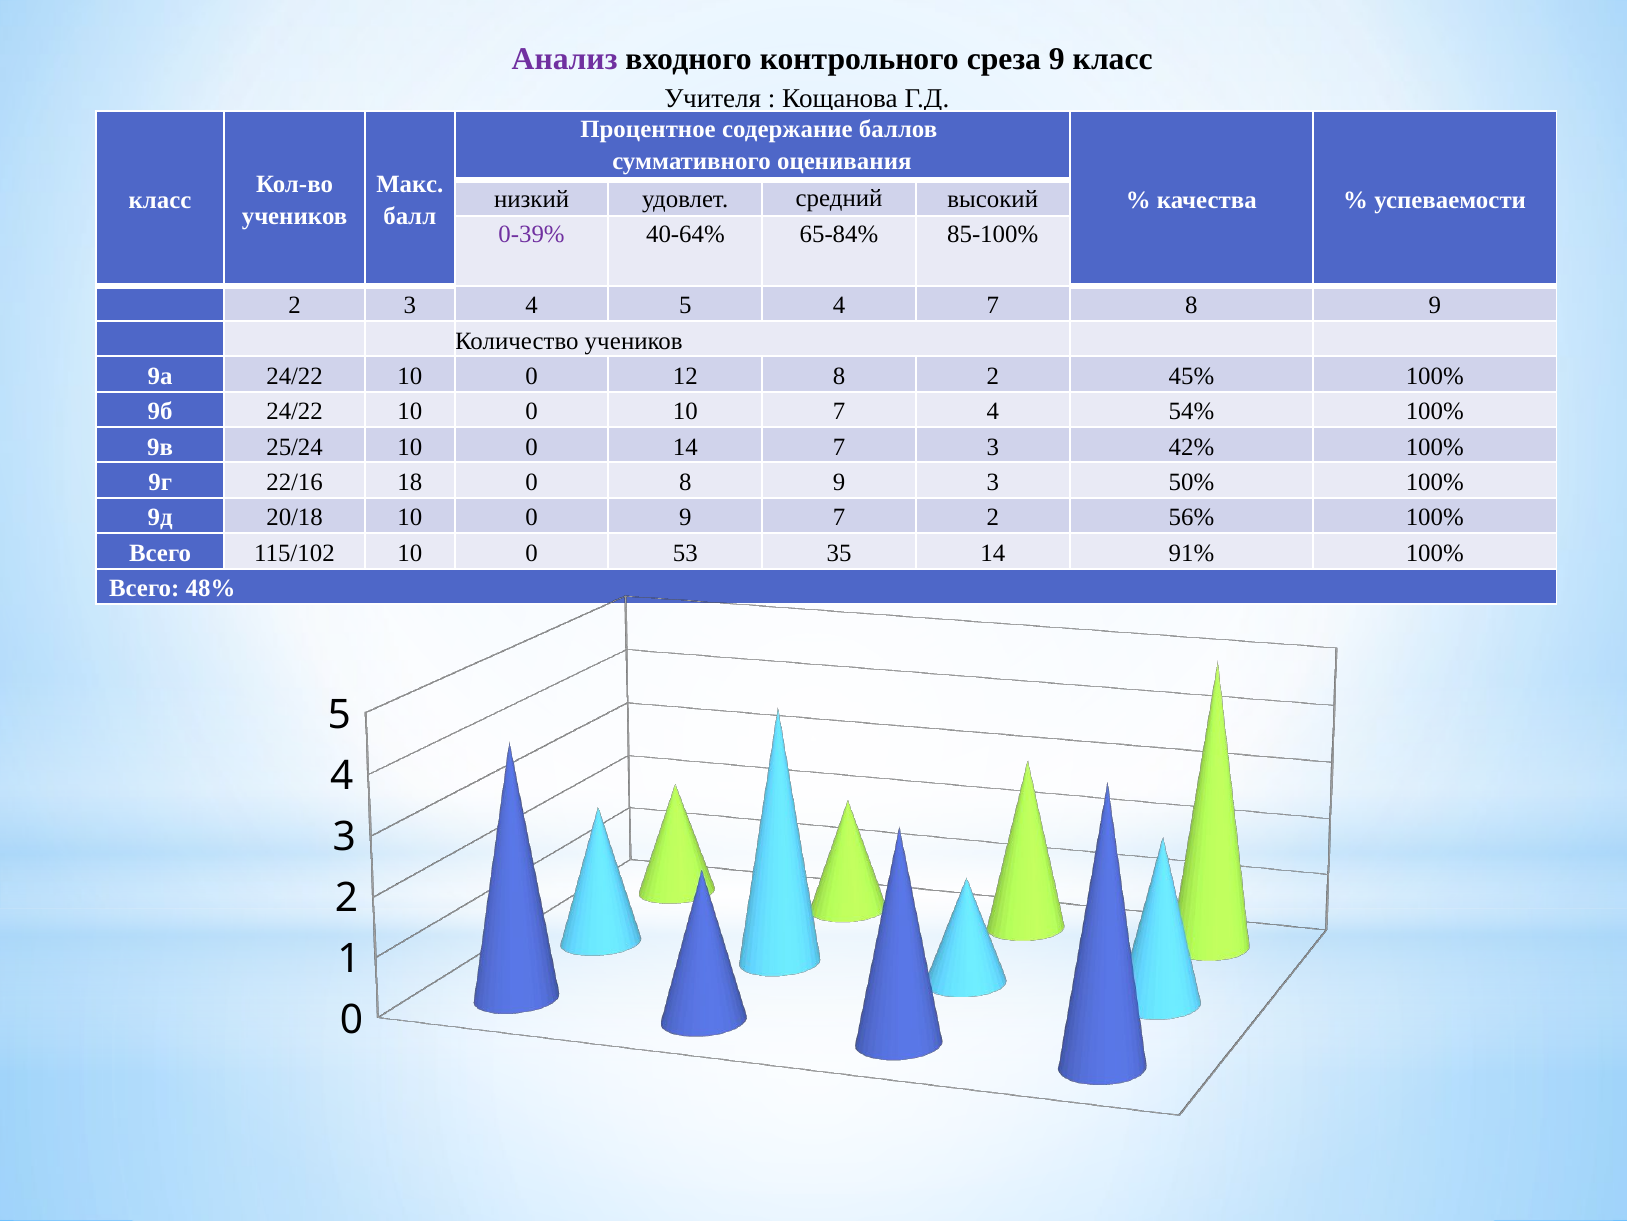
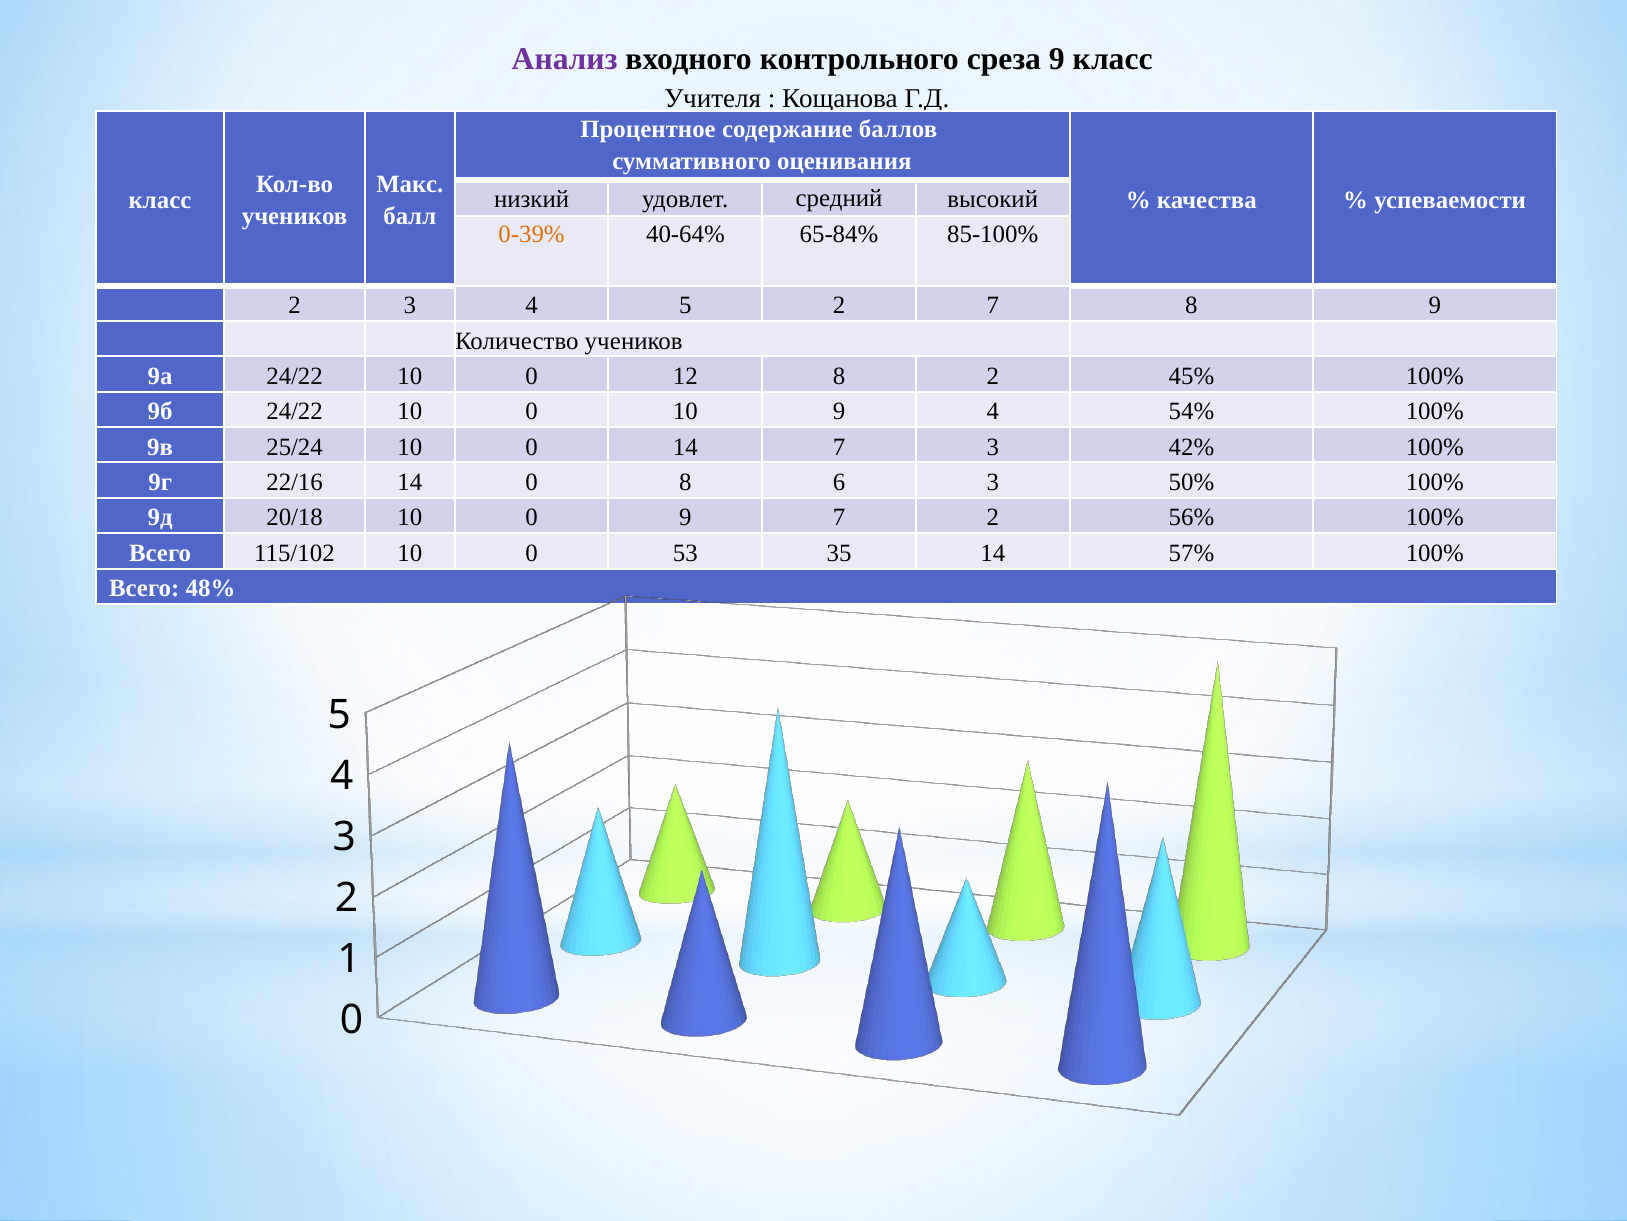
0-39% colour: purple -> orange (532, 234)
5 4: 4 -> 2 (839, 305)
10 7: 7 -> 9 (839, 411)
22/16 18: 18 -> 14 (410, 482)
0 8 9: 9 -> 6 (839, 482)
91%: 91% -> 57% (1191, 553)
